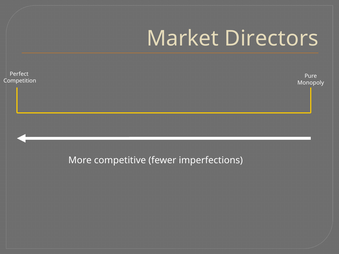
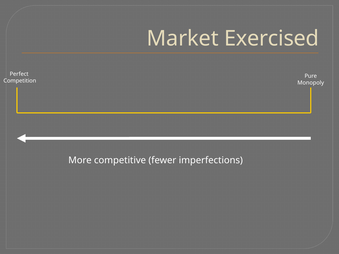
Directors: Directors -> Exercised (272, 39)
